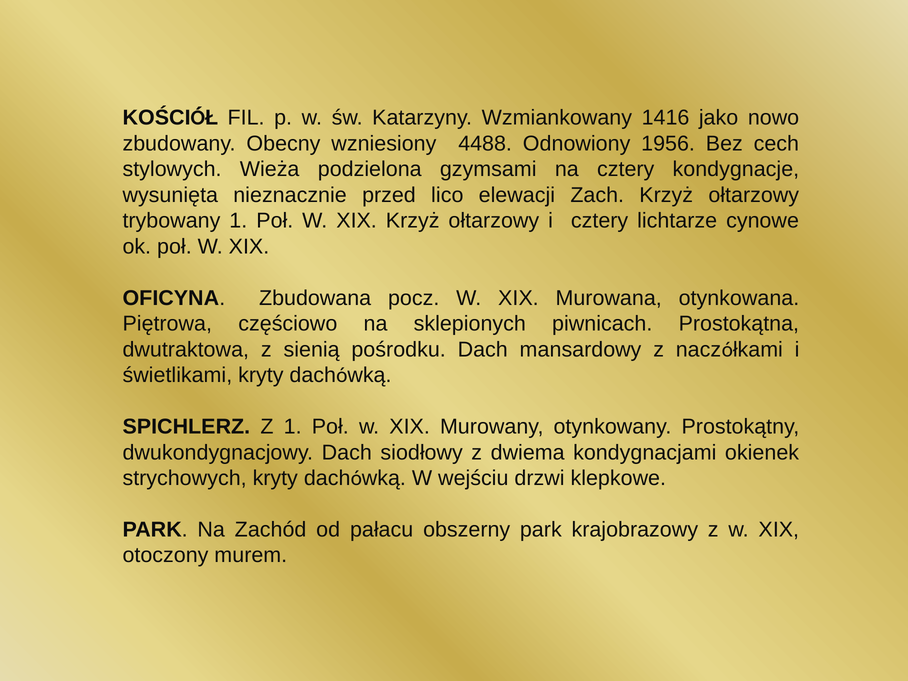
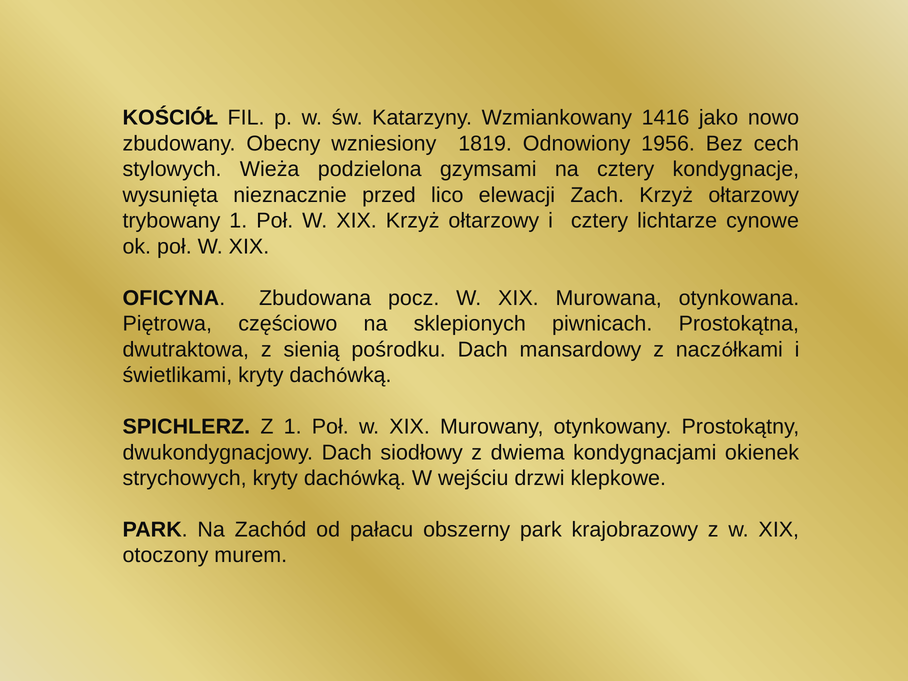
4488: 4488 -> 1819 (485, 144)
